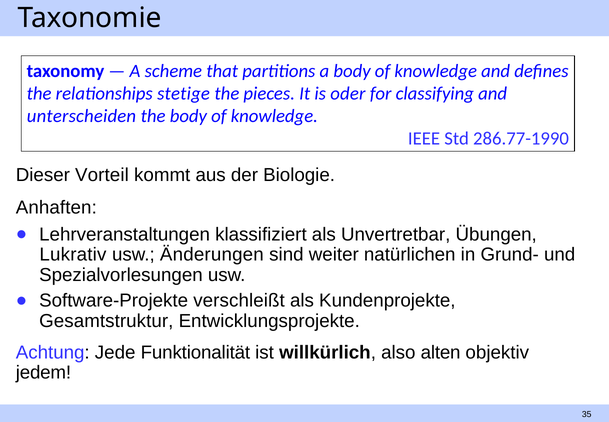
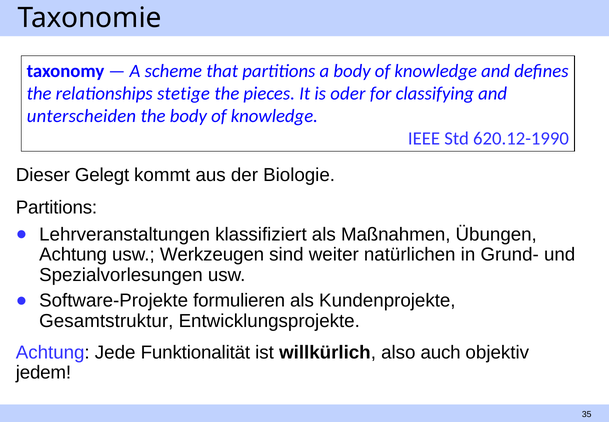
286.77-1990: 286.77-1990 -> 620.12-1990 (521, 139)
Vorteil: Vorteil -> Gelegt (102, 175)
Anhaften: Anhaften -> Partitions (56, 207)
Unvertretbar: Unvertretbar -> Maßnahmen (396, 234)
Lukrativ: Lukrativ -> Achtung (73, 254)
Änderungen: Änderungen -> Werkzeugen (212, 254)
verschleißt: verschleißt -> formulieren (239, 300)
alten: alten -> auch (441, 352)
